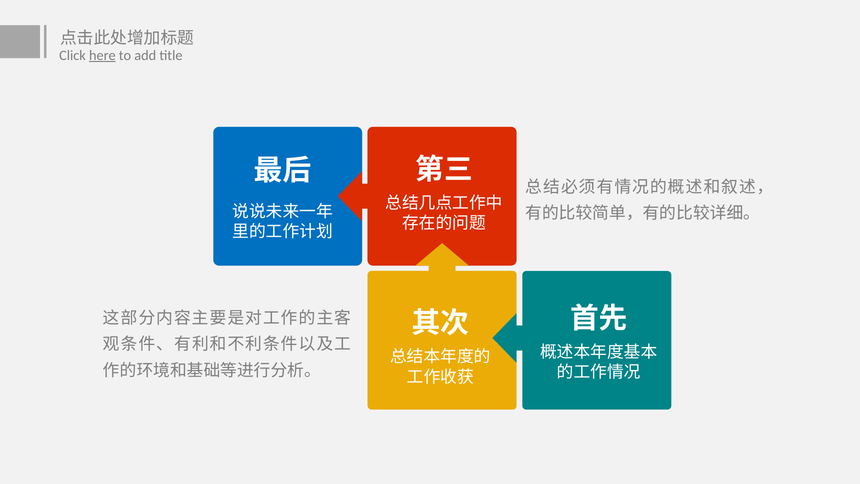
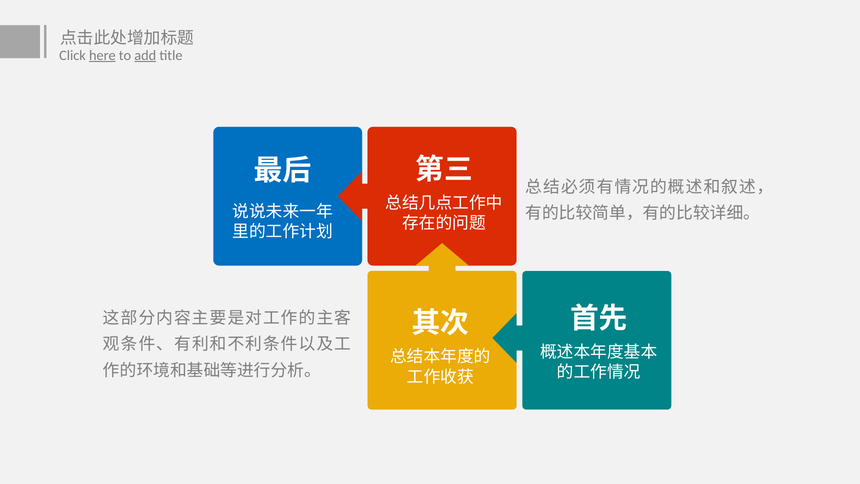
add underline: none -> present (145, 55)
